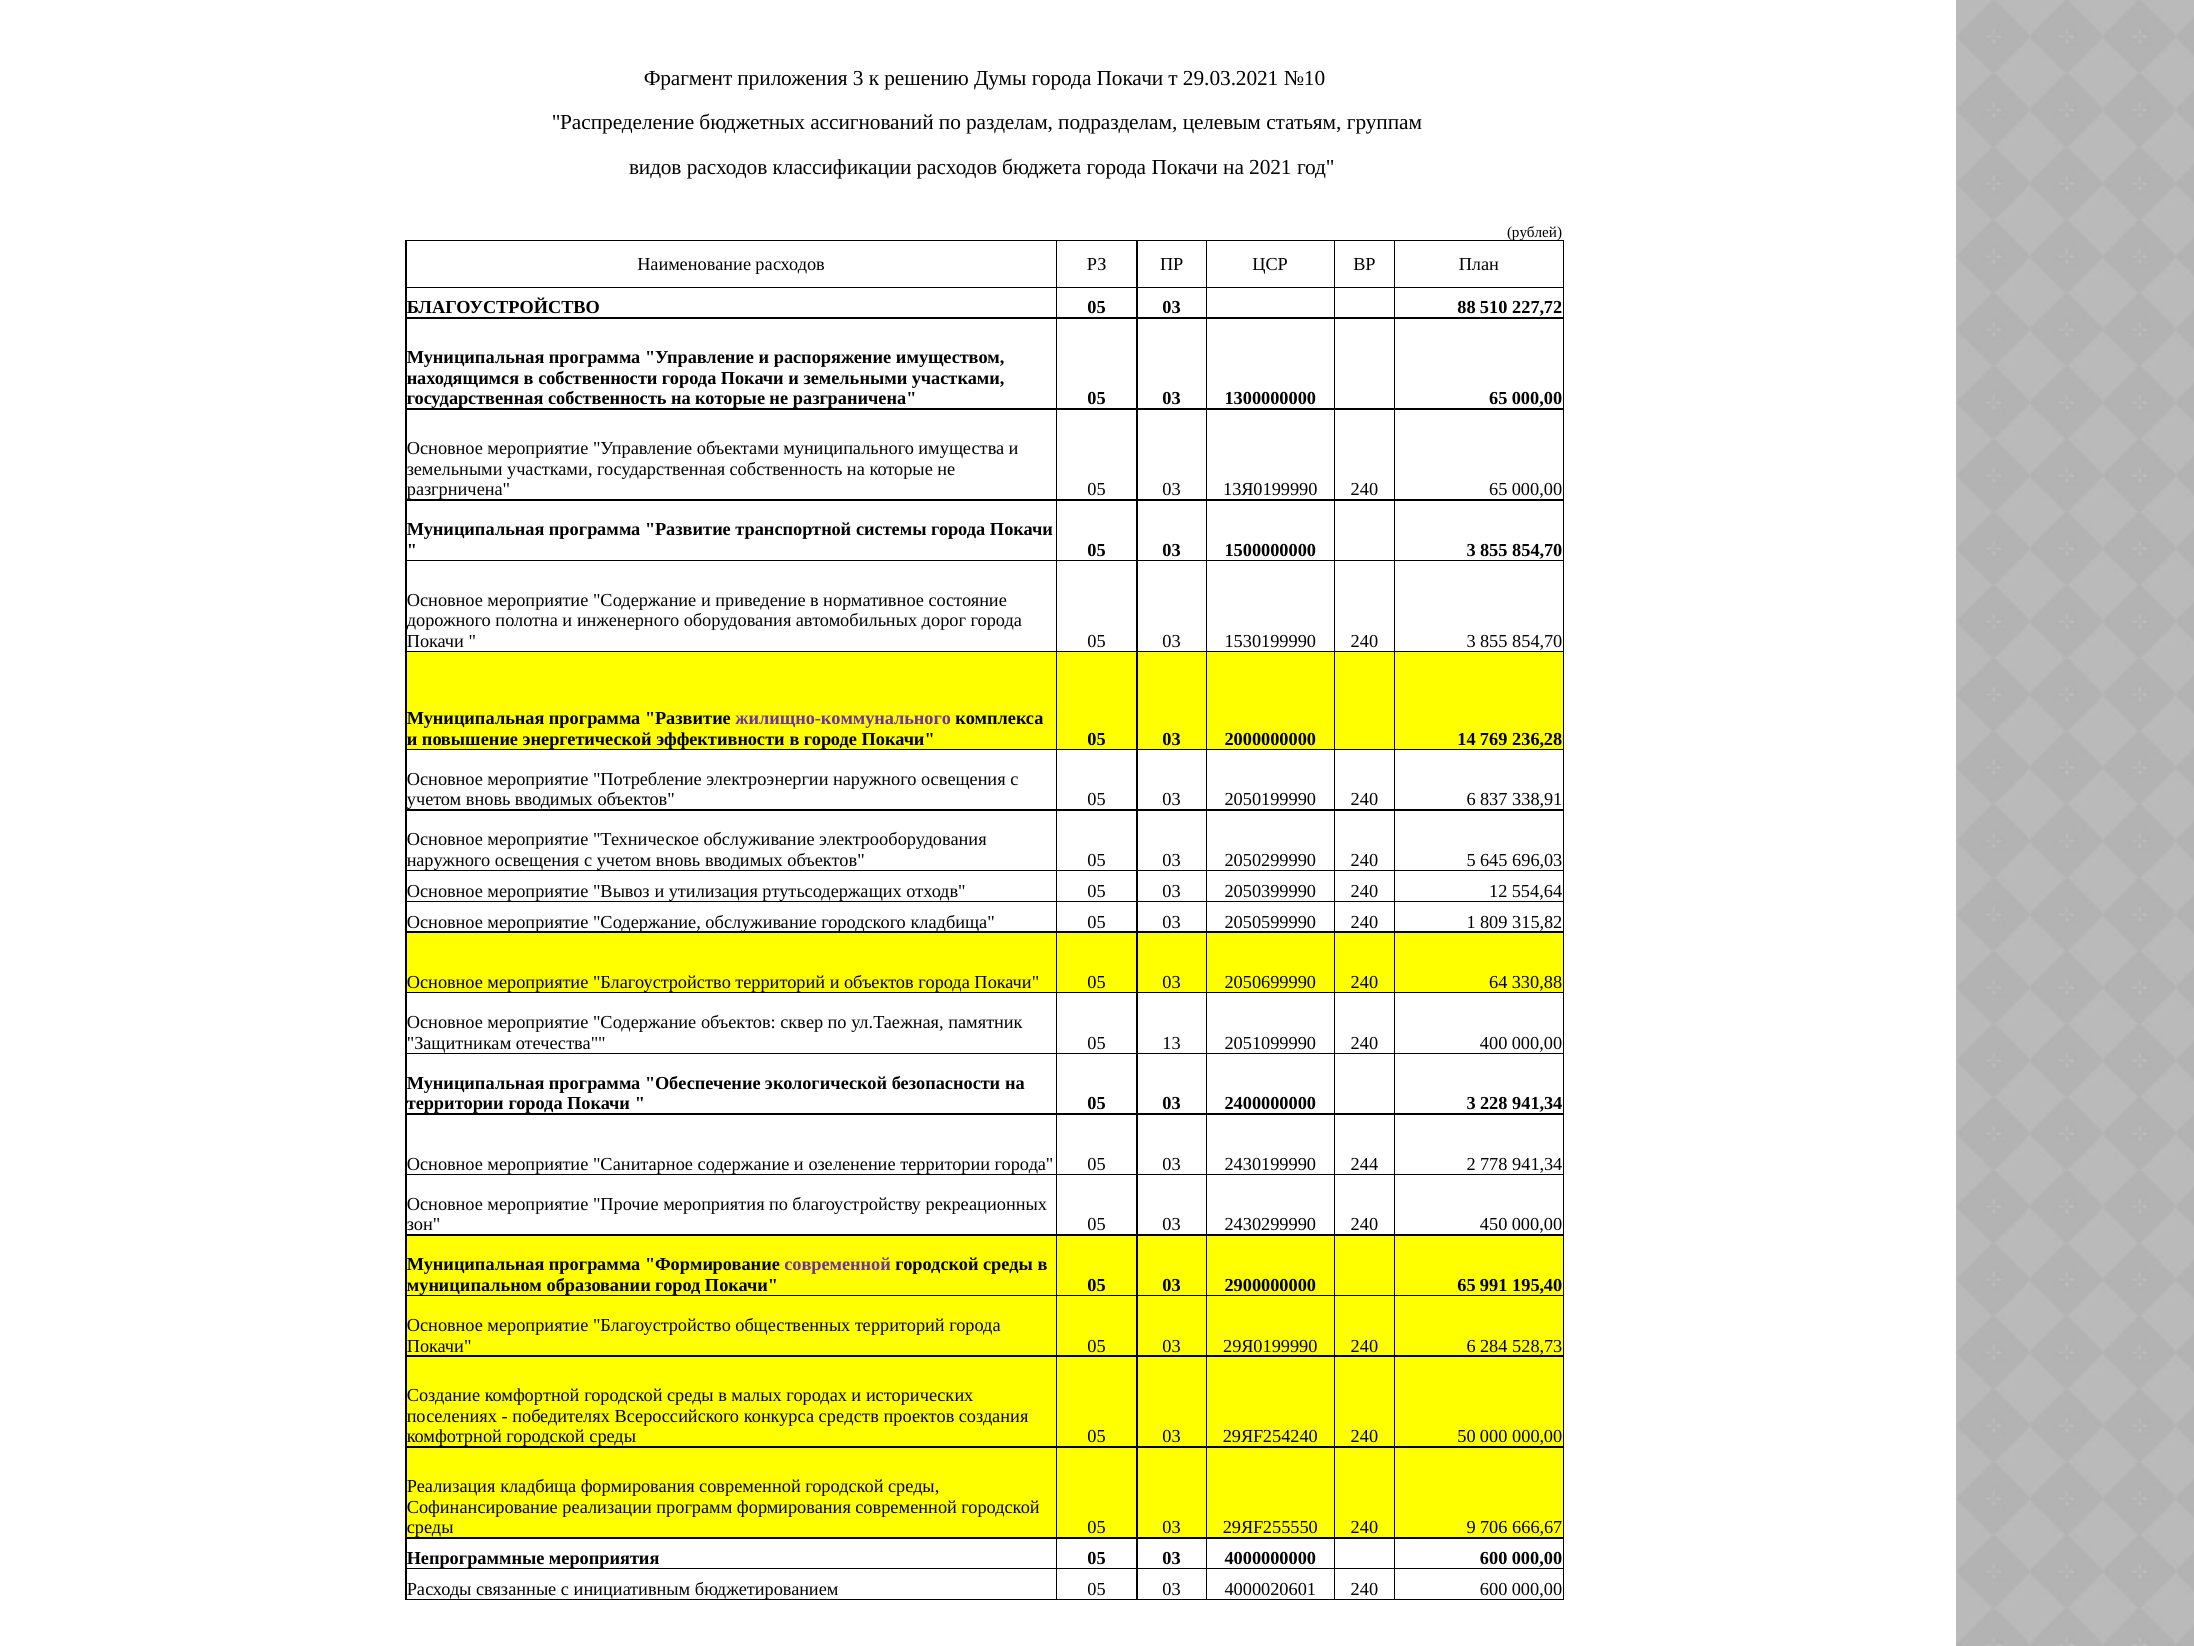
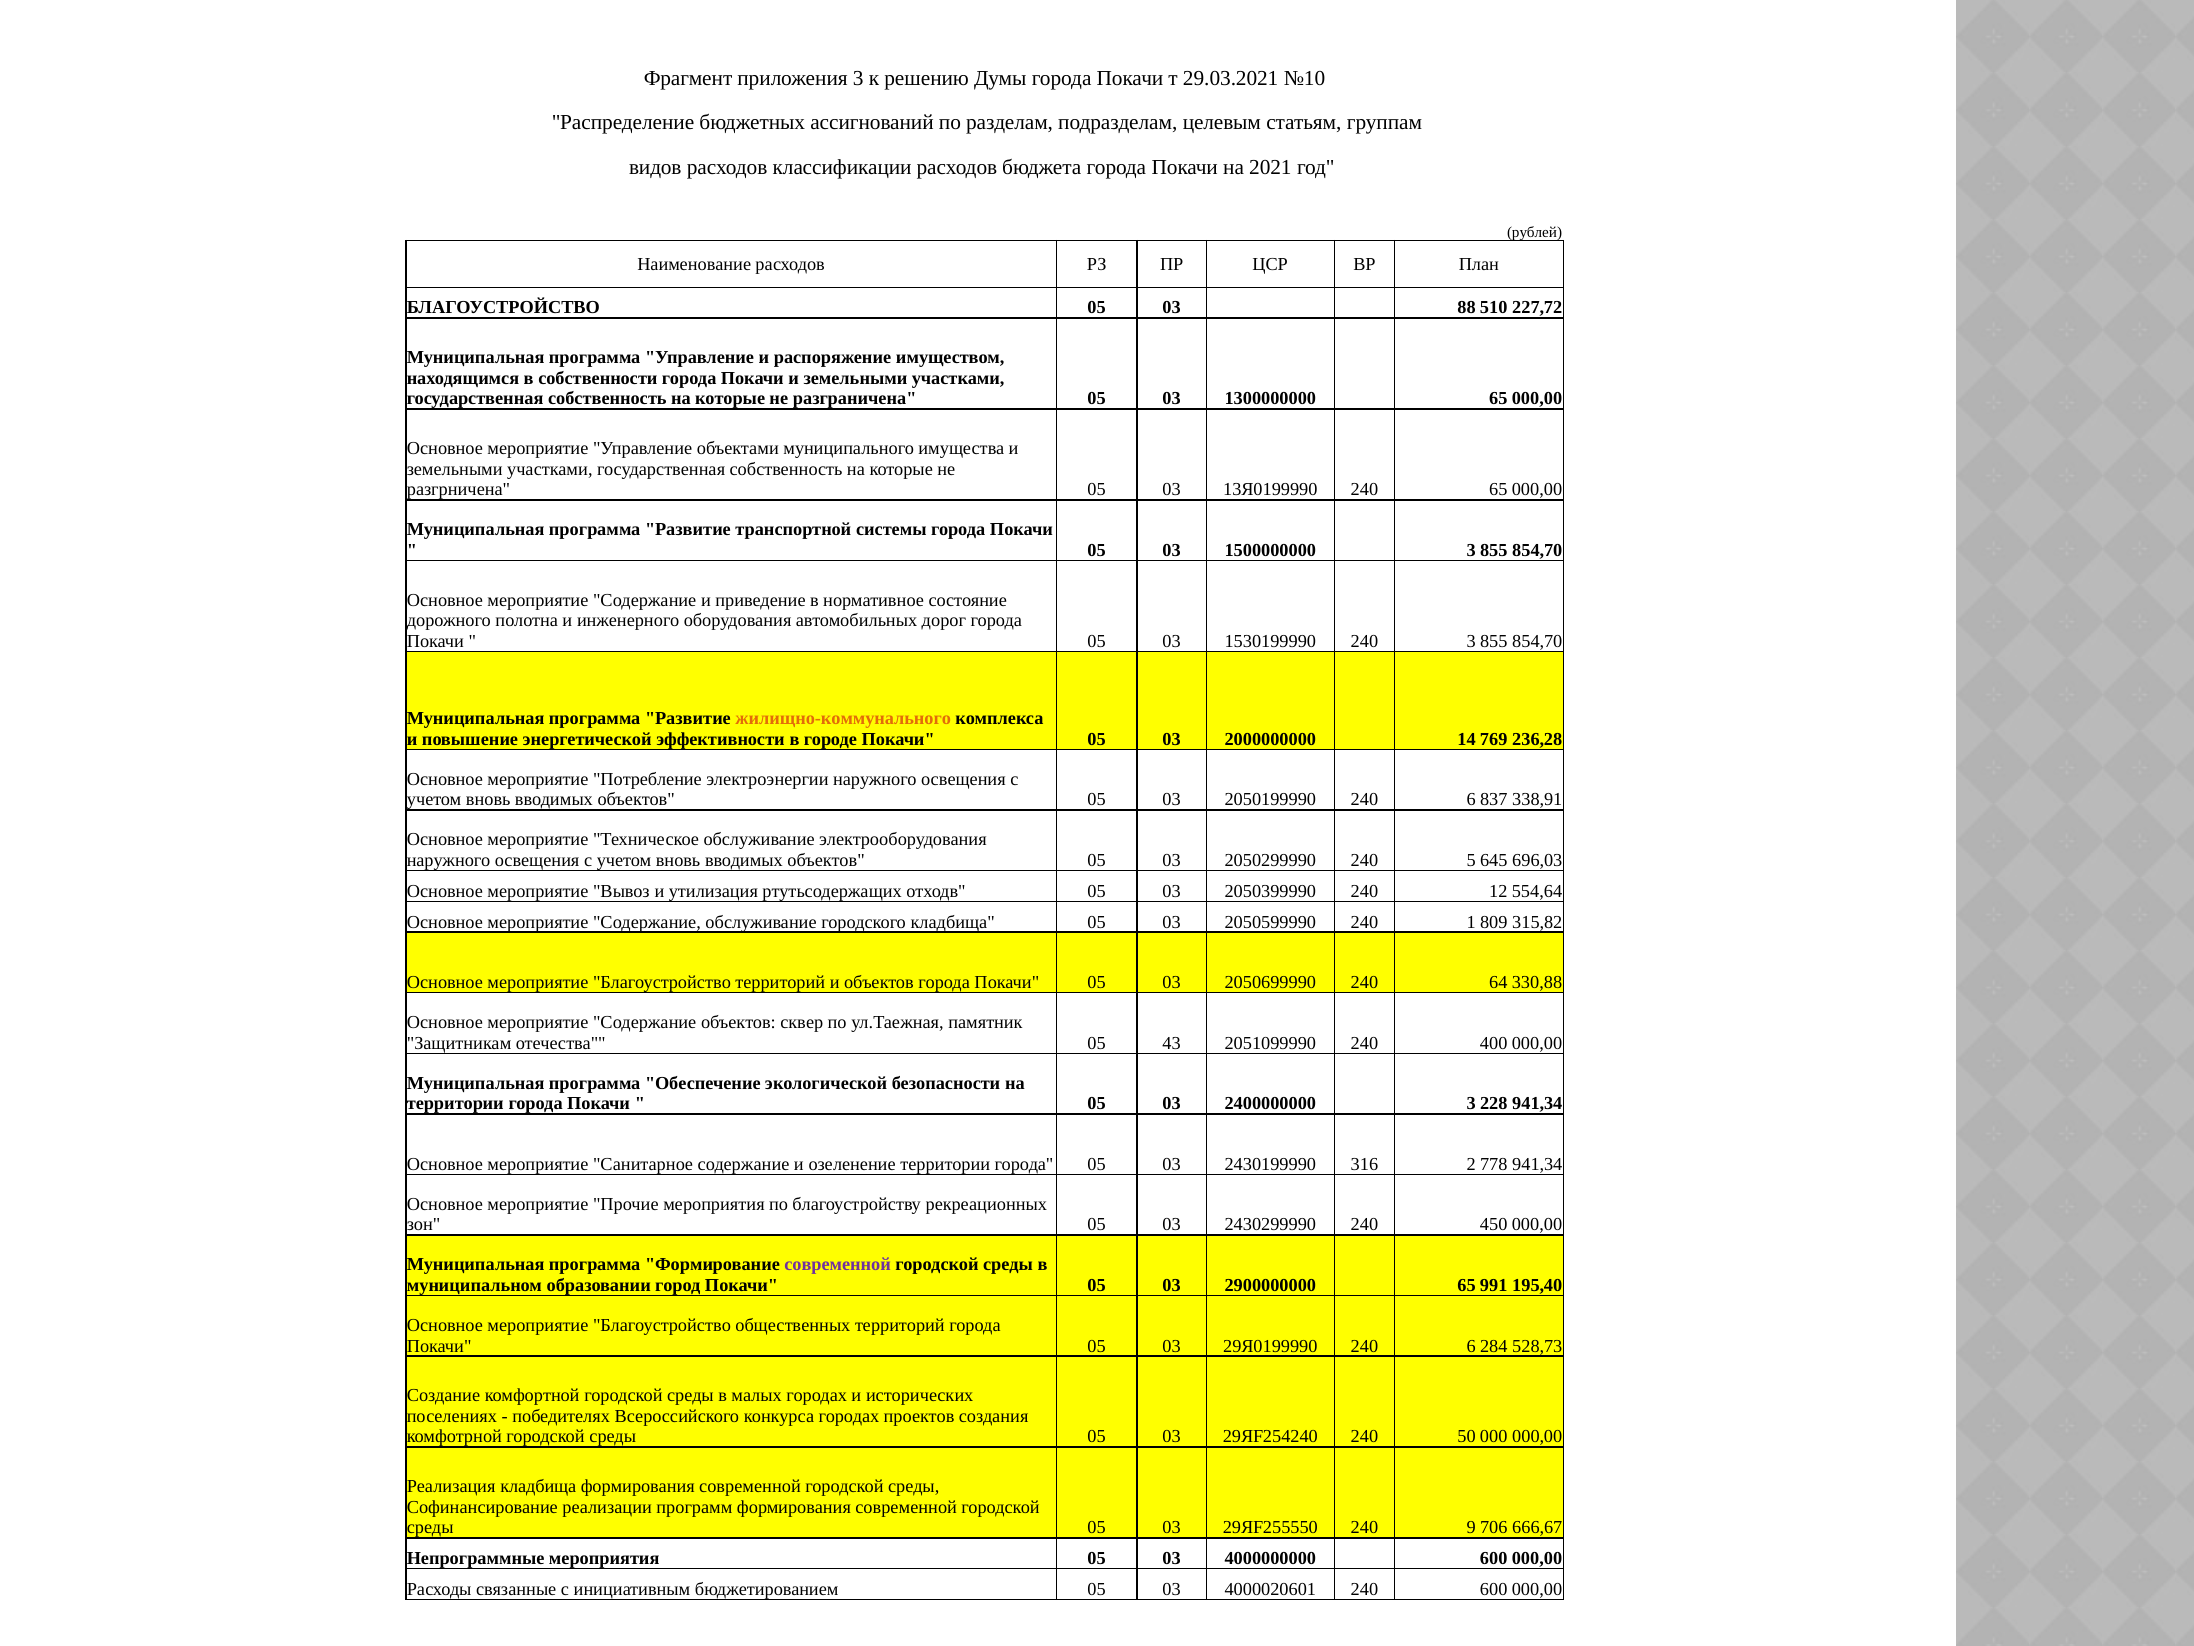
жилищно-коммунального colour: purple -> orange (843, 718)
13: 13 -> 43 (1172, 1043)
244: 244 -> 316 (1364, 1164)
конкурса средств: средств -> городах (849, 1416)
